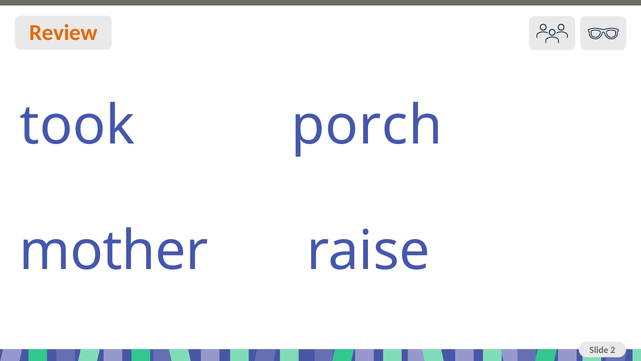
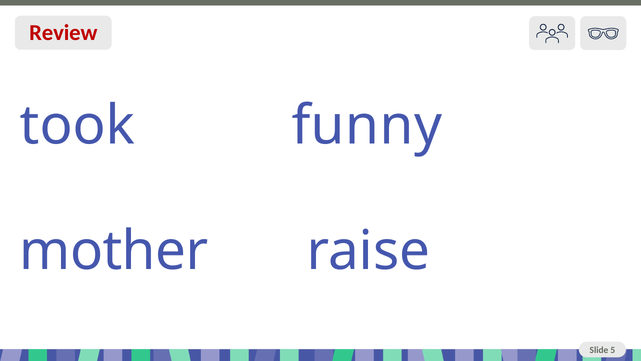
Review colour: orange -> red (63, 33)
porch: porch -> funny (367, 125)
2: 2 -> 5 (613, 350)
